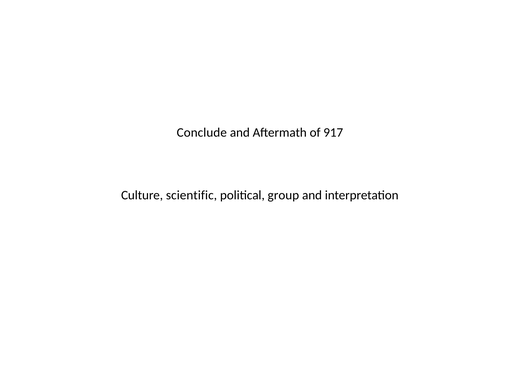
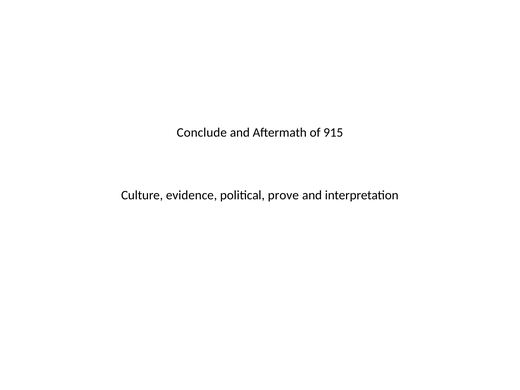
917: 917 -> 915 (333, 133)
scientific: scientific -> evidence (192, 195)
group: group -> prove (283, 195)
